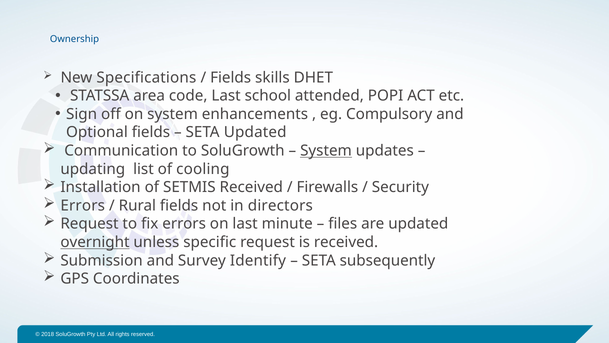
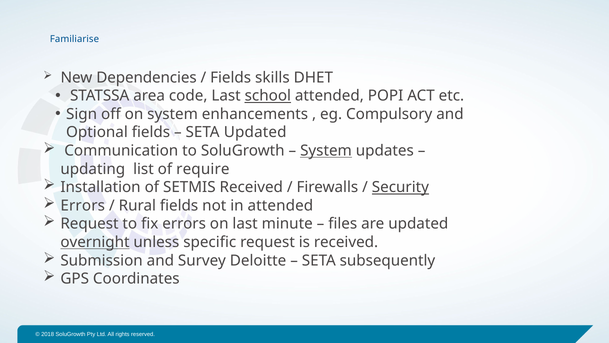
Ownership: Ownership -> Familiarise (74, 39)
Specifications: Specifications -> Dependencies (146, 77)
school underline: none -> present (268, 96)
cooling: cooling -> require (203, 169)
Security underline: none -> present (400, 187)
in directors: directors -> attended (280, 205)
Identify: Identify -> Deloitte (258, 260)
